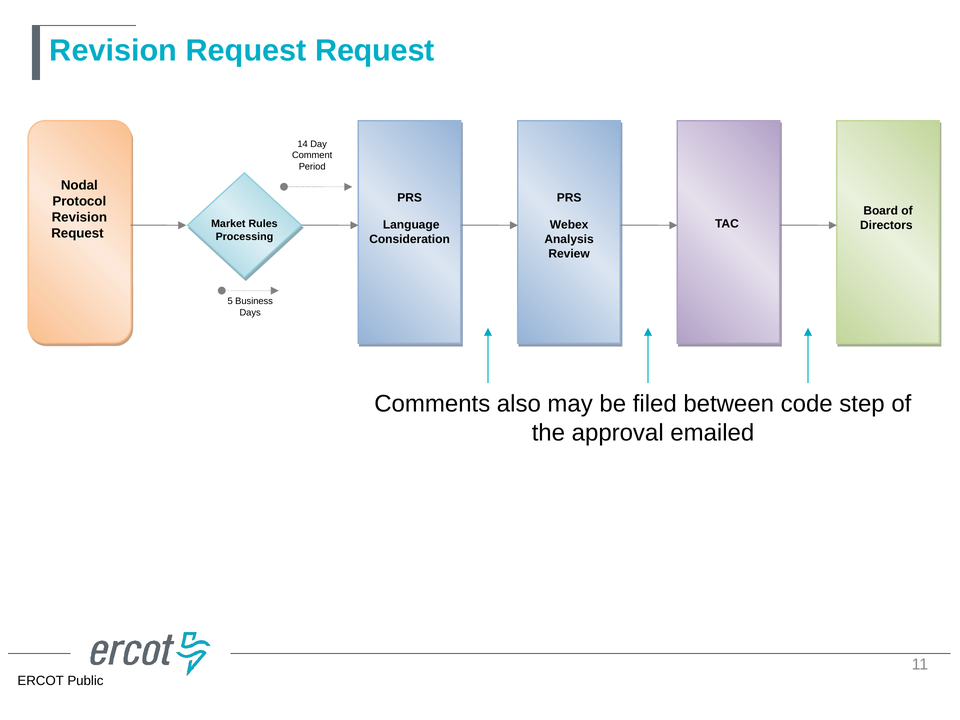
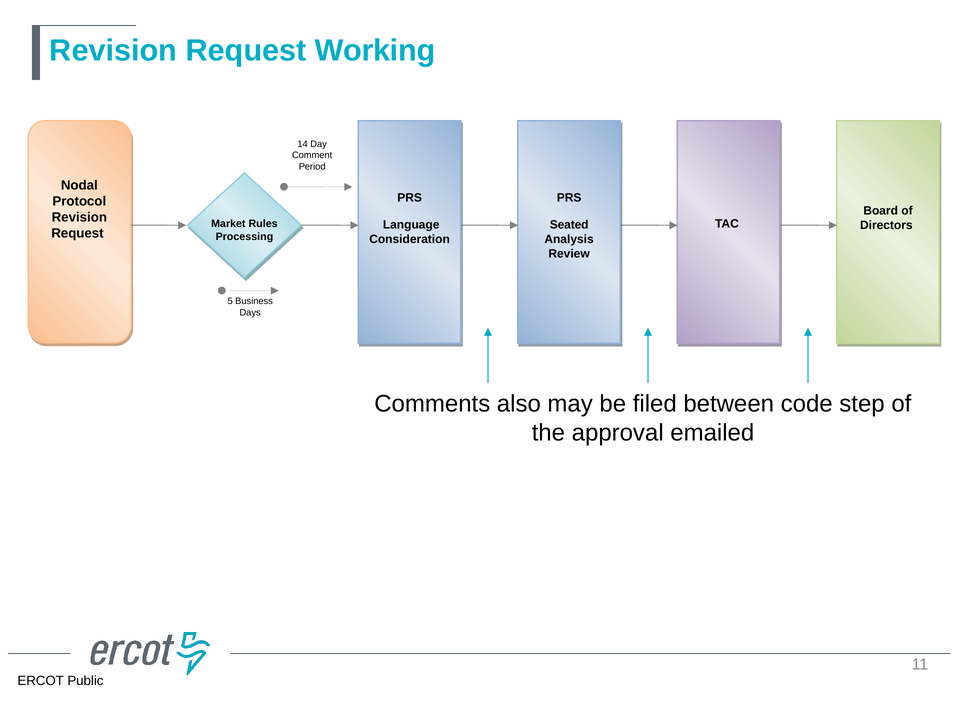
Request Request: Request -> Working (375, 51)
Webex: Webex -> Seated (569, 225)
